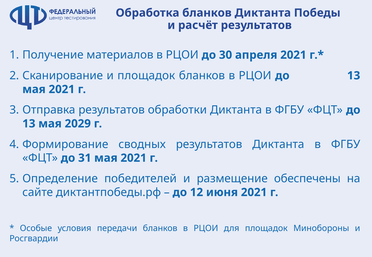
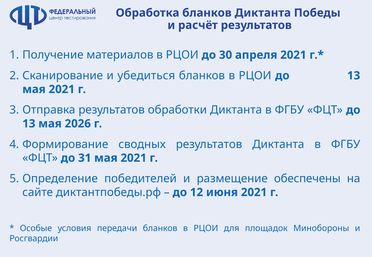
и площадок: площадок -> убедиться (146, 76)
2029: 2029 -> 2026 (78, 124)
